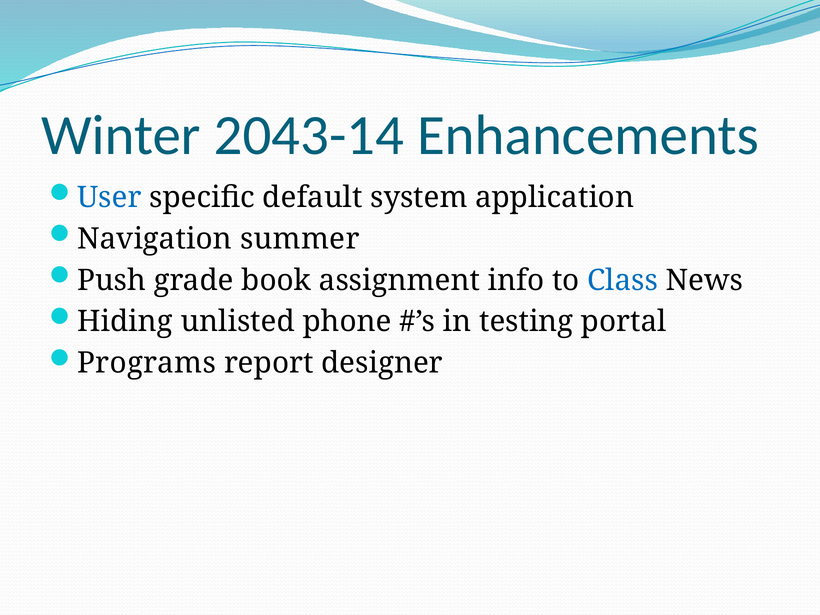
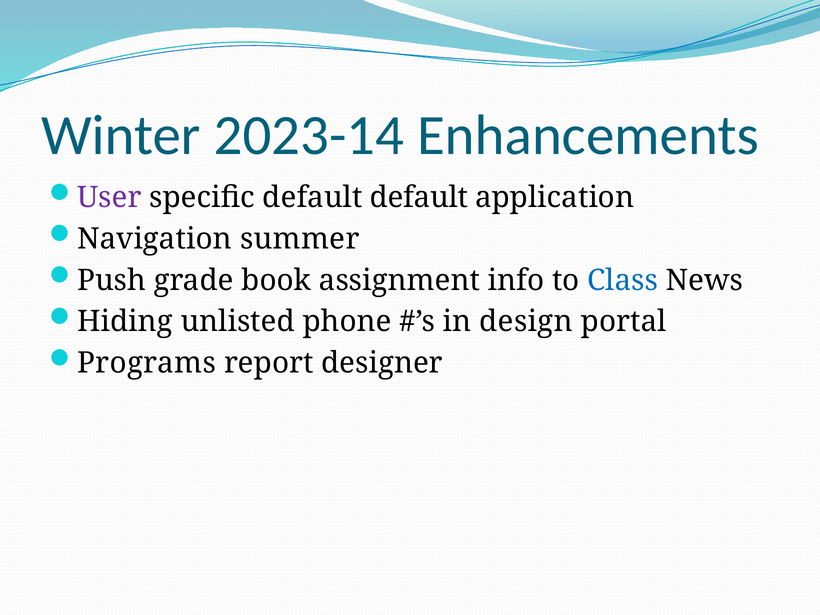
2043-14: 2043-14 -> 2023-14 (309, 135)
User colour: blue -> purple (109, 197)
default system: system -> default (419, 197)
testing: testing -> design (526, 322)
